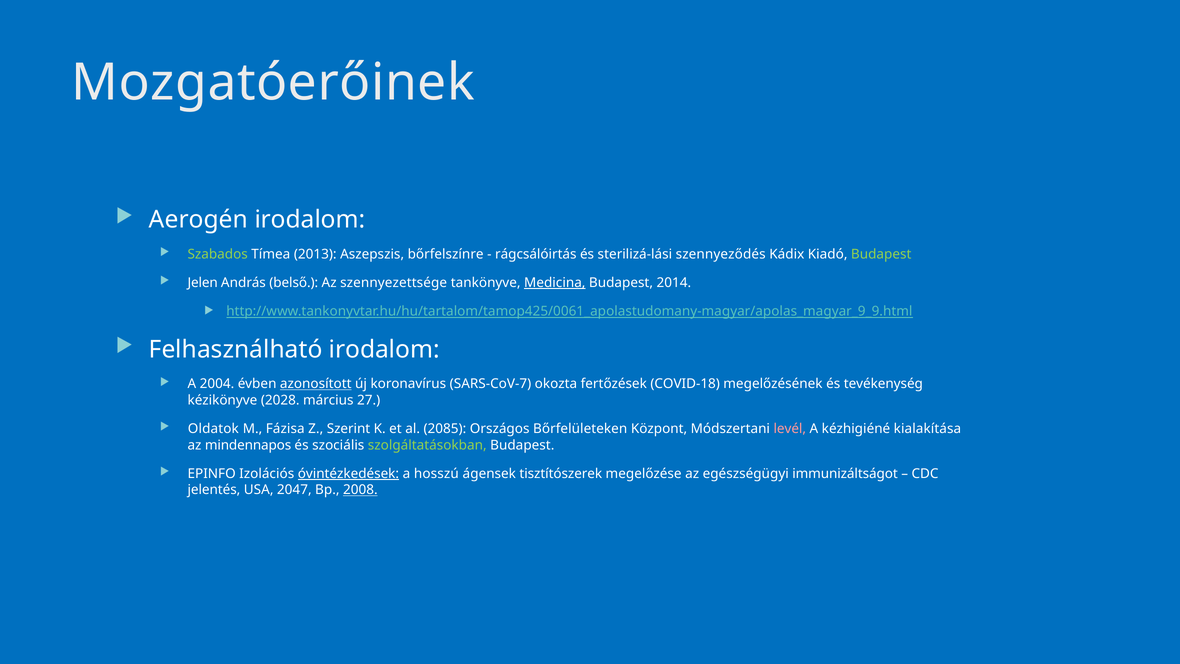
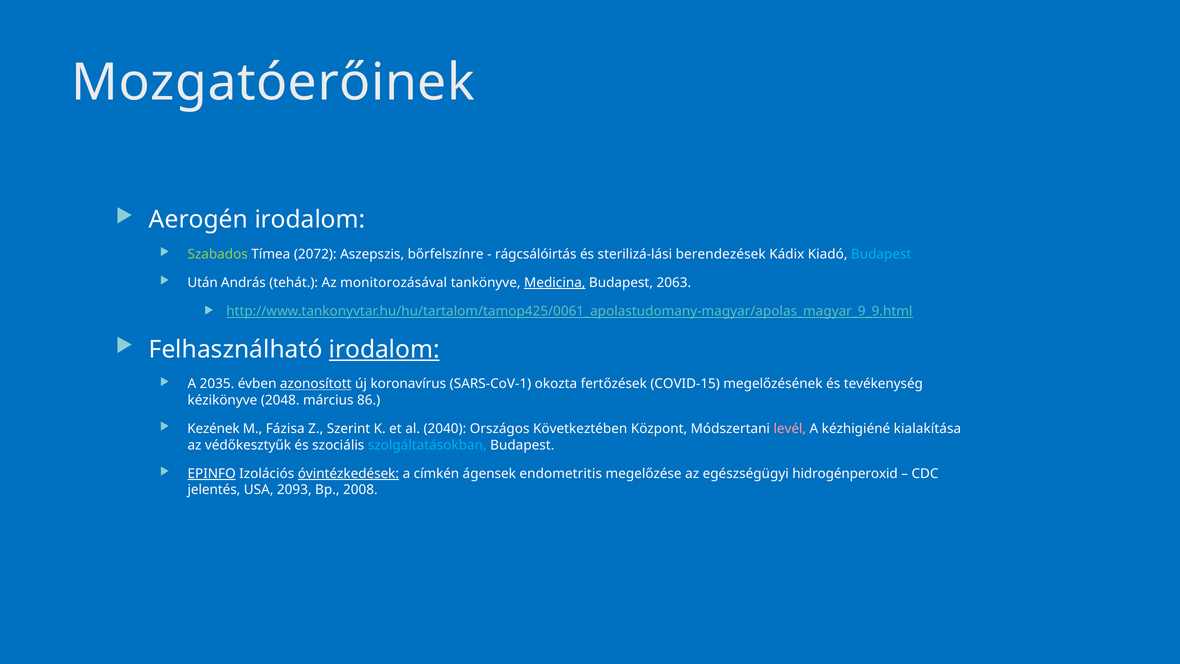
2013: 2013 -> 2072 (315, 254)
szennyeződés: szennyeződés -> berendezések (721, 254)
Budapest colour: light green -> light blue (881, 254)
Jelen: Jelen -> Után (203, 283)
belső: belső -> tehát (294, 283)
szennyezettsége: szennyezettsége -> monitorozásával (394, 283)
2014: 2014 -> 2063 (674, 283)
irodalom underline: none -> present (384, 349)
2004: 2004 -> 2035 (217, 384)
SARS-CoV-7: SARS-CoV-7 -> SARS-CoV-1 (491, 384)
COVID-18: COVID-18 -> COVID-15 (685, 384)
2028: 2028 -> 2048 (280, 400)
27: 27 -> 86 (369, 400)
Oldatok: Oldatok -> Kezének (213, 429)
2085: 2085 -> 2040 (445, 429)
Bőrfelületeken: Bőrfelületeken -> Következtében (580, 429)
mindennapos: mindennapos -> védőkesztyűk (248, 445)
szolgáltatásokban colour: light green -> light blue (427, 445)
EPINFO underline: none -> present (212, 473)
hosszú: hosszú -> címkén (436, 473)
tisztítószerek: tisztítószerek -> endometritis (561, 473)
immunizáltságot: immunizáltságot -> hidrogénperoxid (845, 473)
2047: 2047 -> 2093 (294, 490)
2008 underline: present -> none (360, 490)
